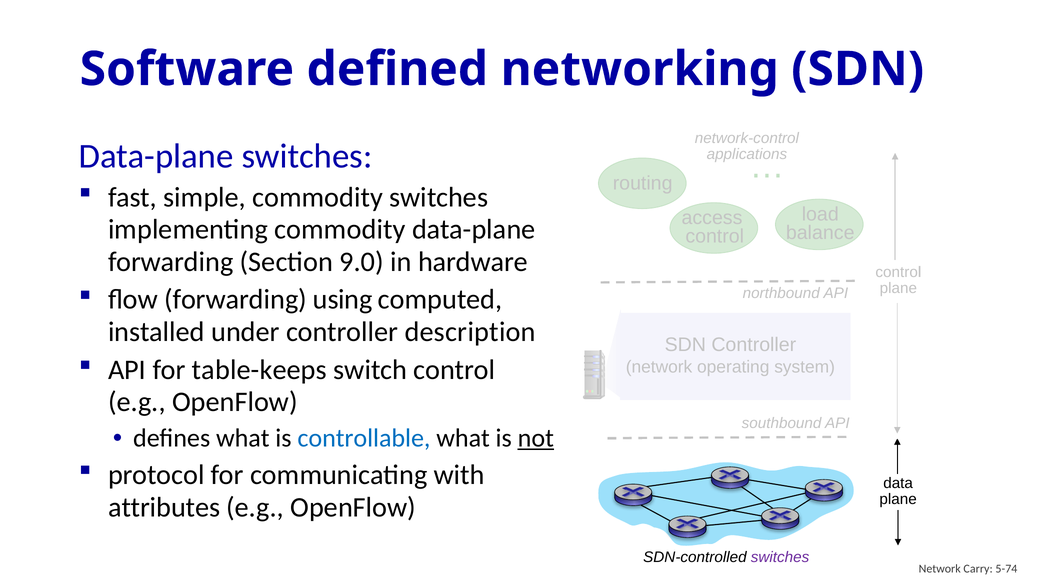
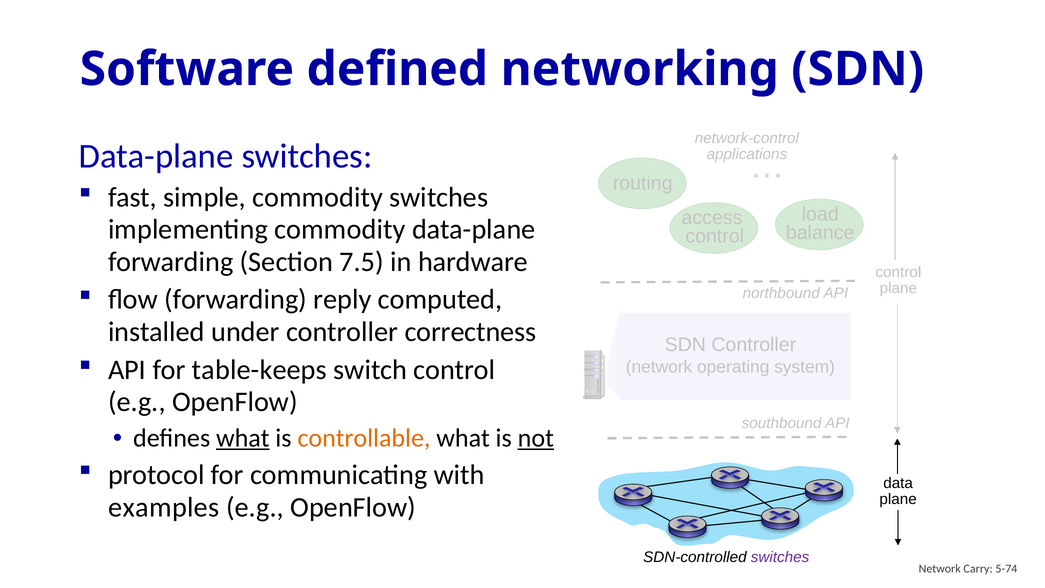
9.0: 9.0 -> 7.5 (362, 262)
using: using -> reply (343, 300)
description: description -> correctness (470, 332)
what underline: none -> present (243, 438)
controllable colour: blue -> orange (364, 438)
attributes: attributes -> examples (164, 507)
